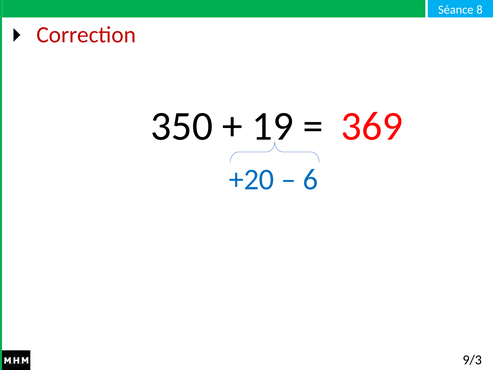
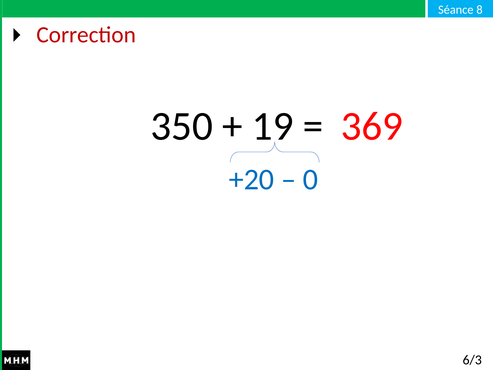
6: 6 -> 0 (310, 179)
9/3: 9/3 -> 6/3 (472, 360)
